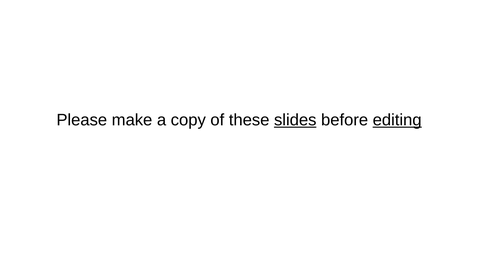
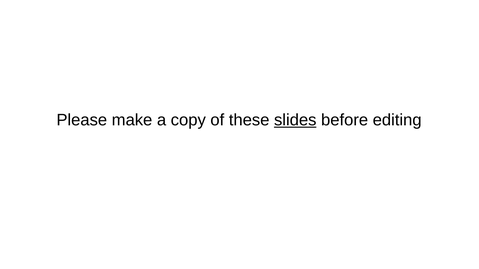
editing underline: present -> none (397, 120)
